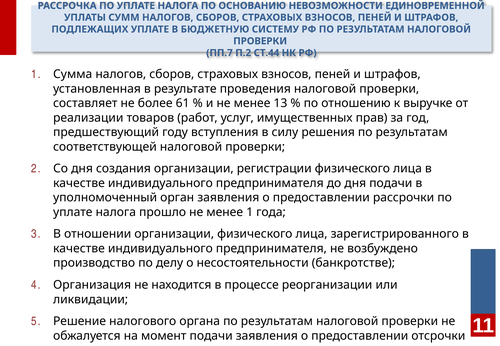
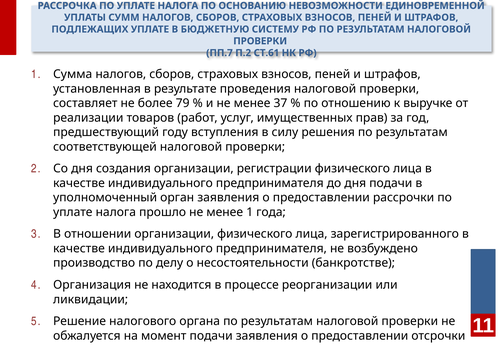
СТ.44: СТ.44 -> СТ.61 (266, 53)
61: 61 -> 79 (183, 103)
13: 13 -> 37 (280, 103)
